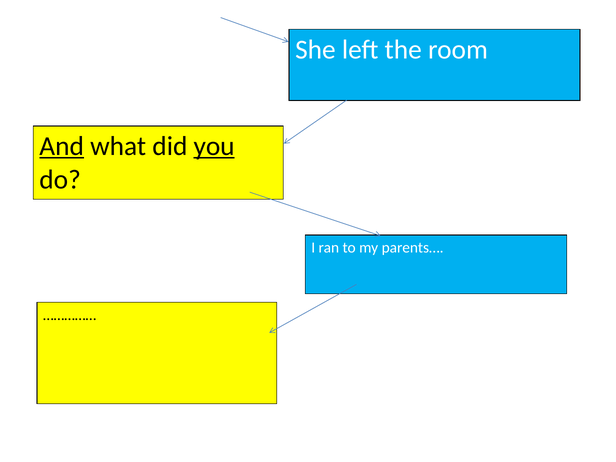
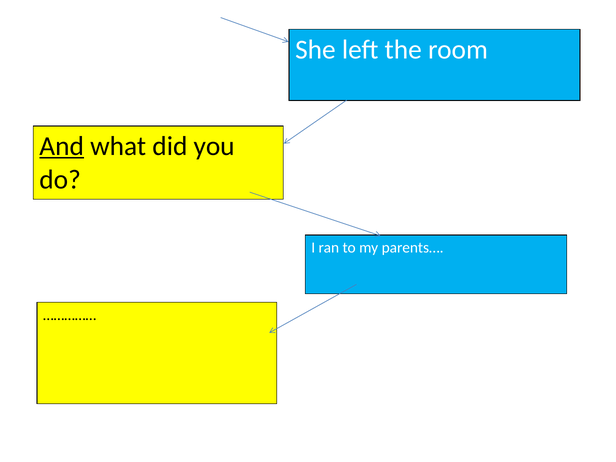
you underline: present -> none (214, 146)
